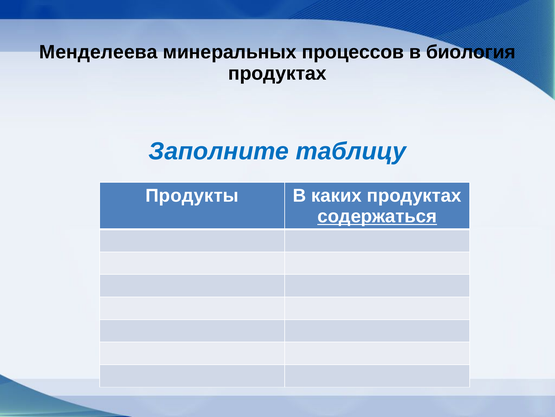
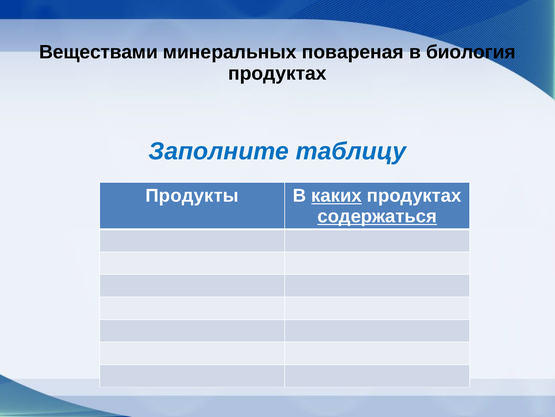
Менделеева: Менделеева -> Веществами (99, 52)
процессов: процессов -> повареная (353, 52)
каких underline: none -> present (337, 196)
